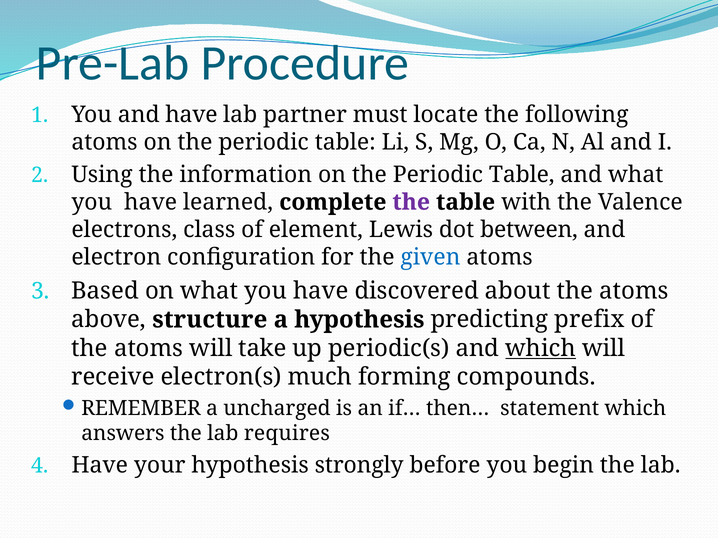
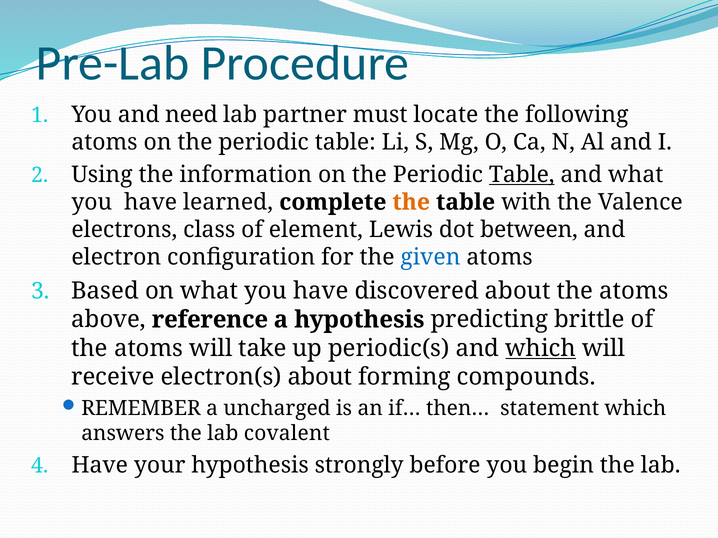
and have: have -> need (191, 115)
Table underline: none -> present (522, 175)
the colour: purple -> orange (411, 202)
structure: structure -> reference (210, 320)
prefix: prefix -> brittle (589, 320)
electron(s much: much -> about (320, 377)
requires: requires -> covalent (287, 434)
